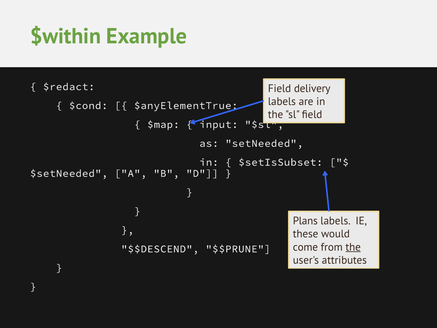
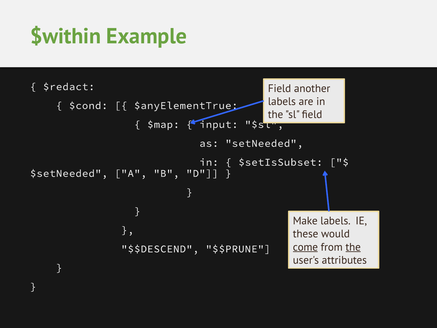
delivery: delivery -> another (312, 88)
Plans: Plans -> Make (305, 221)
come underline: none -> present (305, 247)
